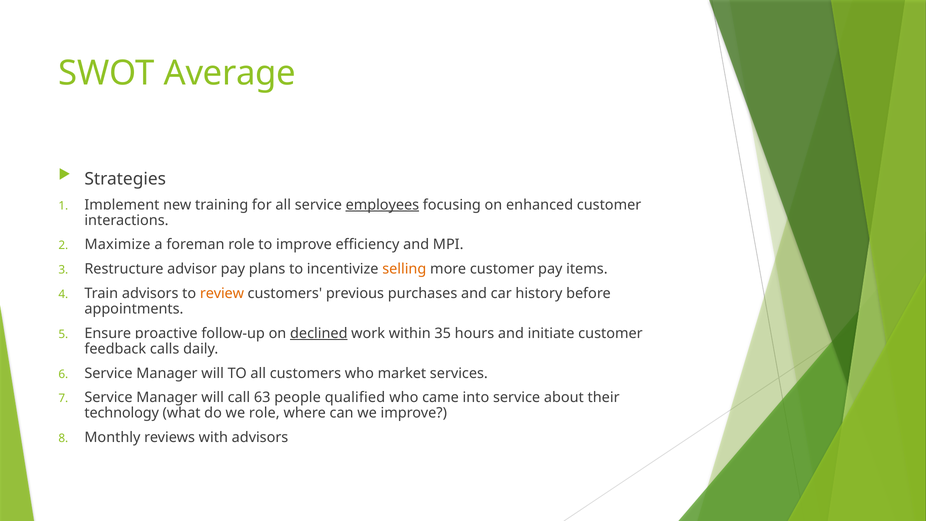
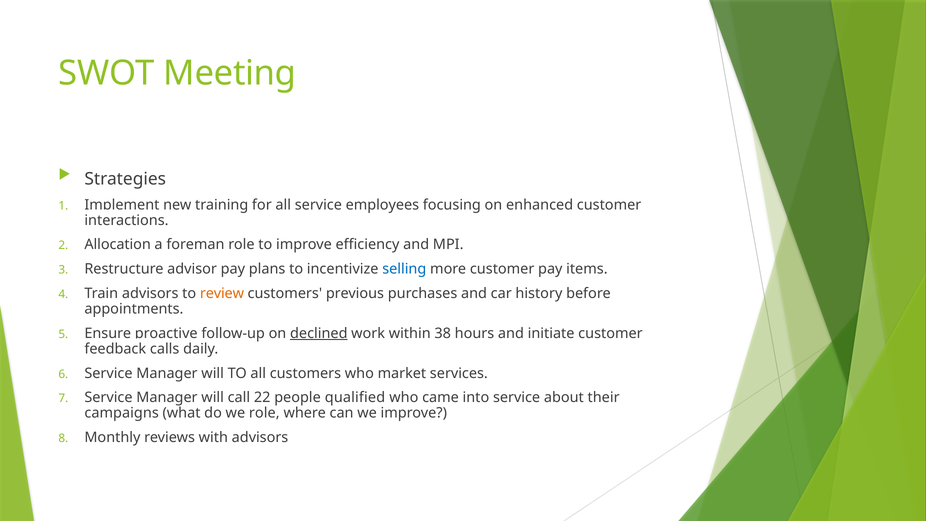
Average: Average -> Meeting (230, 73)
employees underline: present -> none (382, 205)
Maximize: Maximize -> Allocation (118, 245)
selling colour: orange -> blue (404, 269)
35: 35 -> 38 (443, 333)
63: 63 -> 22 (262, 397)
technology: technology -> campaigns (122, 413)
